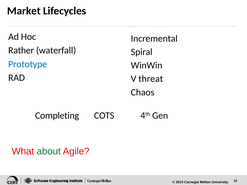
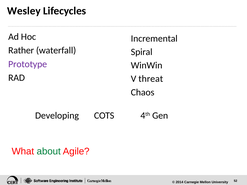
Market: Market -> Wesley (24, 11)
Prototype colour: blue -> purple (28, 64)
Completing: Completing -> Developing (57, 116)
